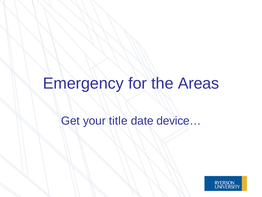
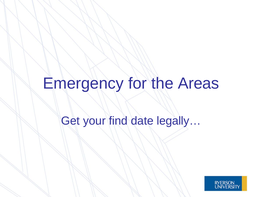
title: title -> find (118, 120)
device…: device… -> legally… (179, 120)
